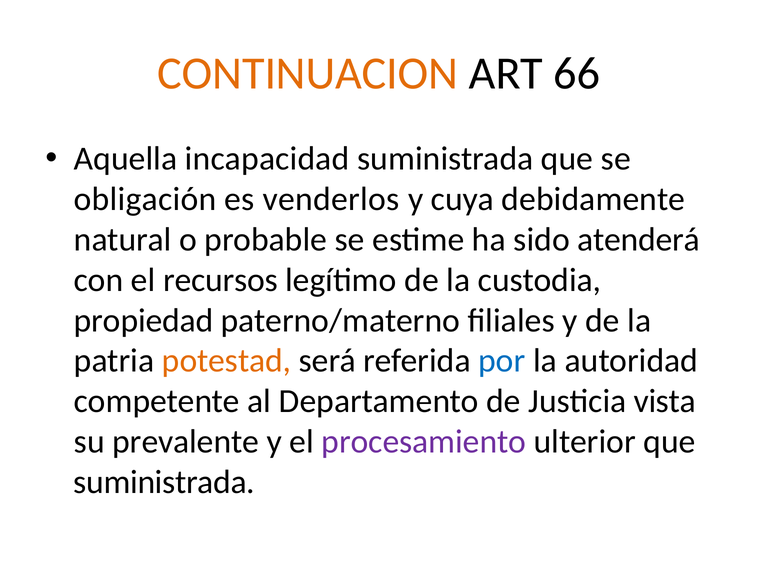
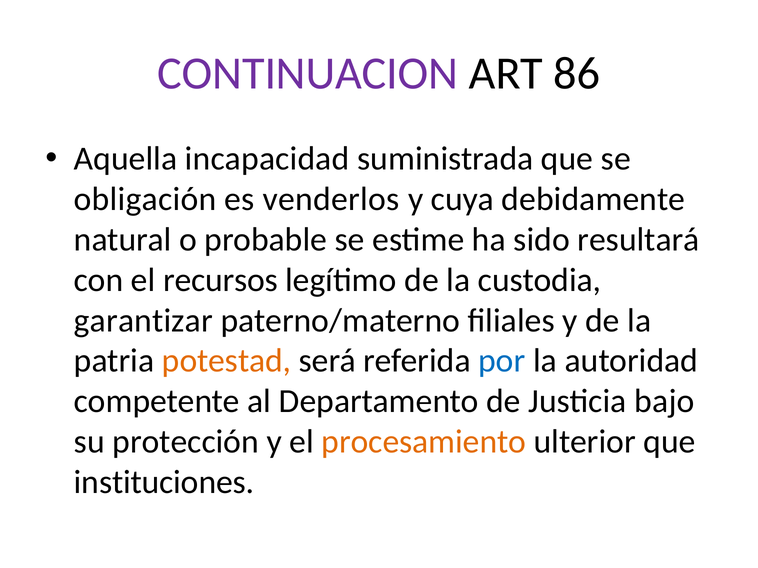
CONTINUACION colour: orange -> purple (308, 73)
66: 66 -> 86 (577, 73)
atenderá: atenderá -> resultará (638, 240)
propiedad: propiedad -> garantizar (143, 321)
vista: vista -> bajo (664, 402)
prevalente: prevalente -> protección (186, 442)
procesamiento colour: purple -> orange (424, 442)
suministrada: suministrada -> instituciones (164, 483)
